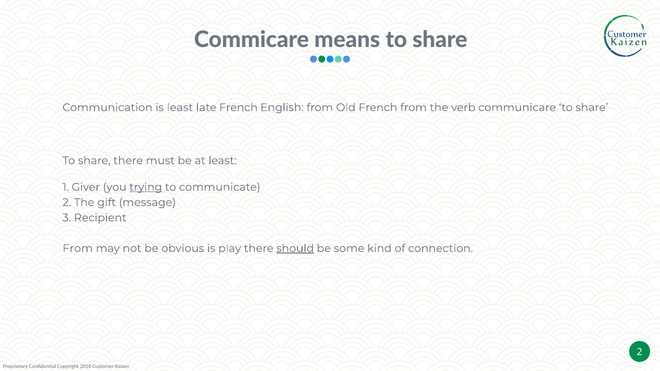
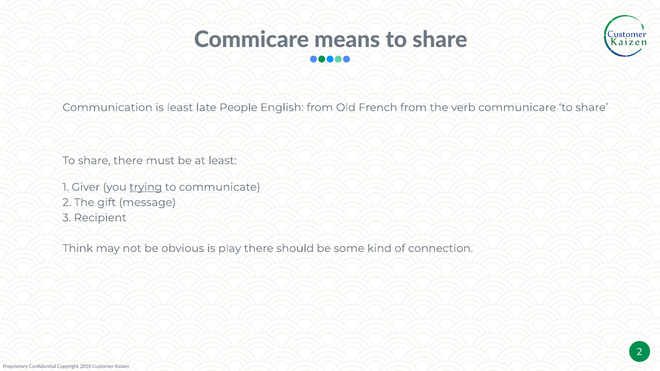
late French: French -> People (238, 108)
From: From -> Think (78, 249)
should underline: present -> none (295, 249)
